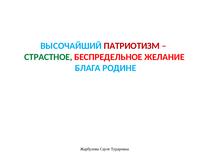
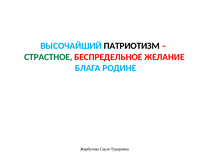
ПАТРИОТИЗМ colour: red -> black (132, 46)
